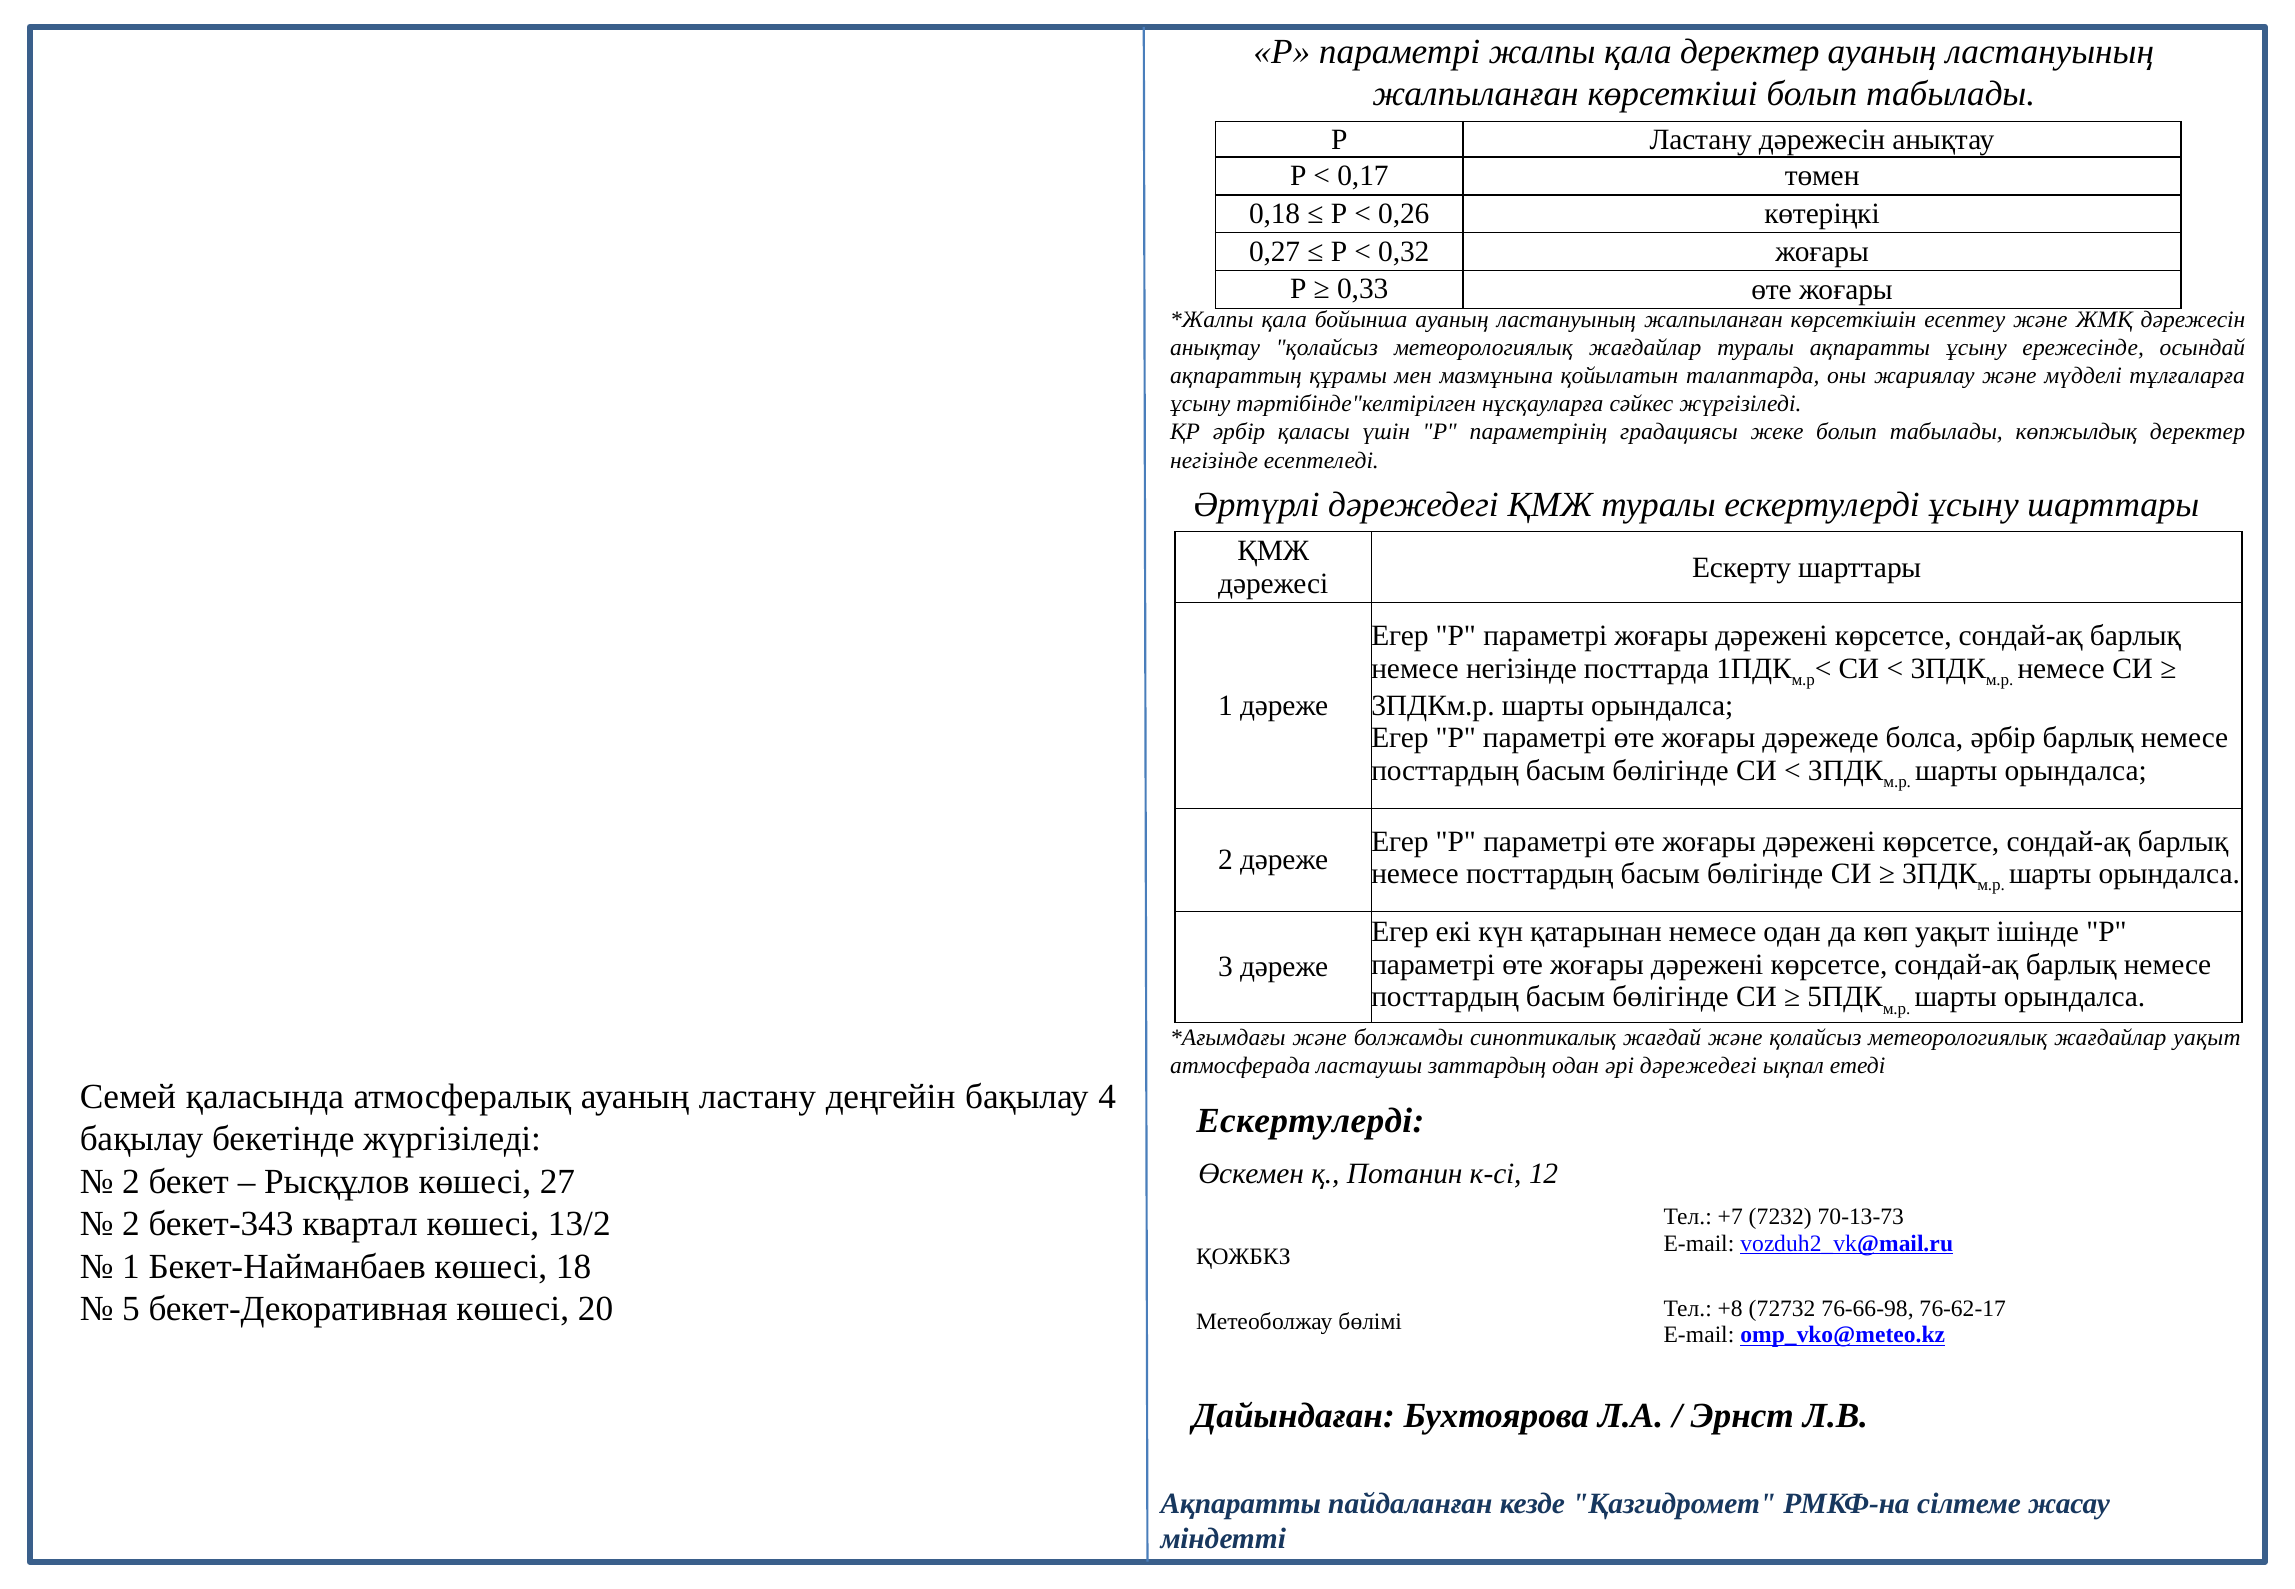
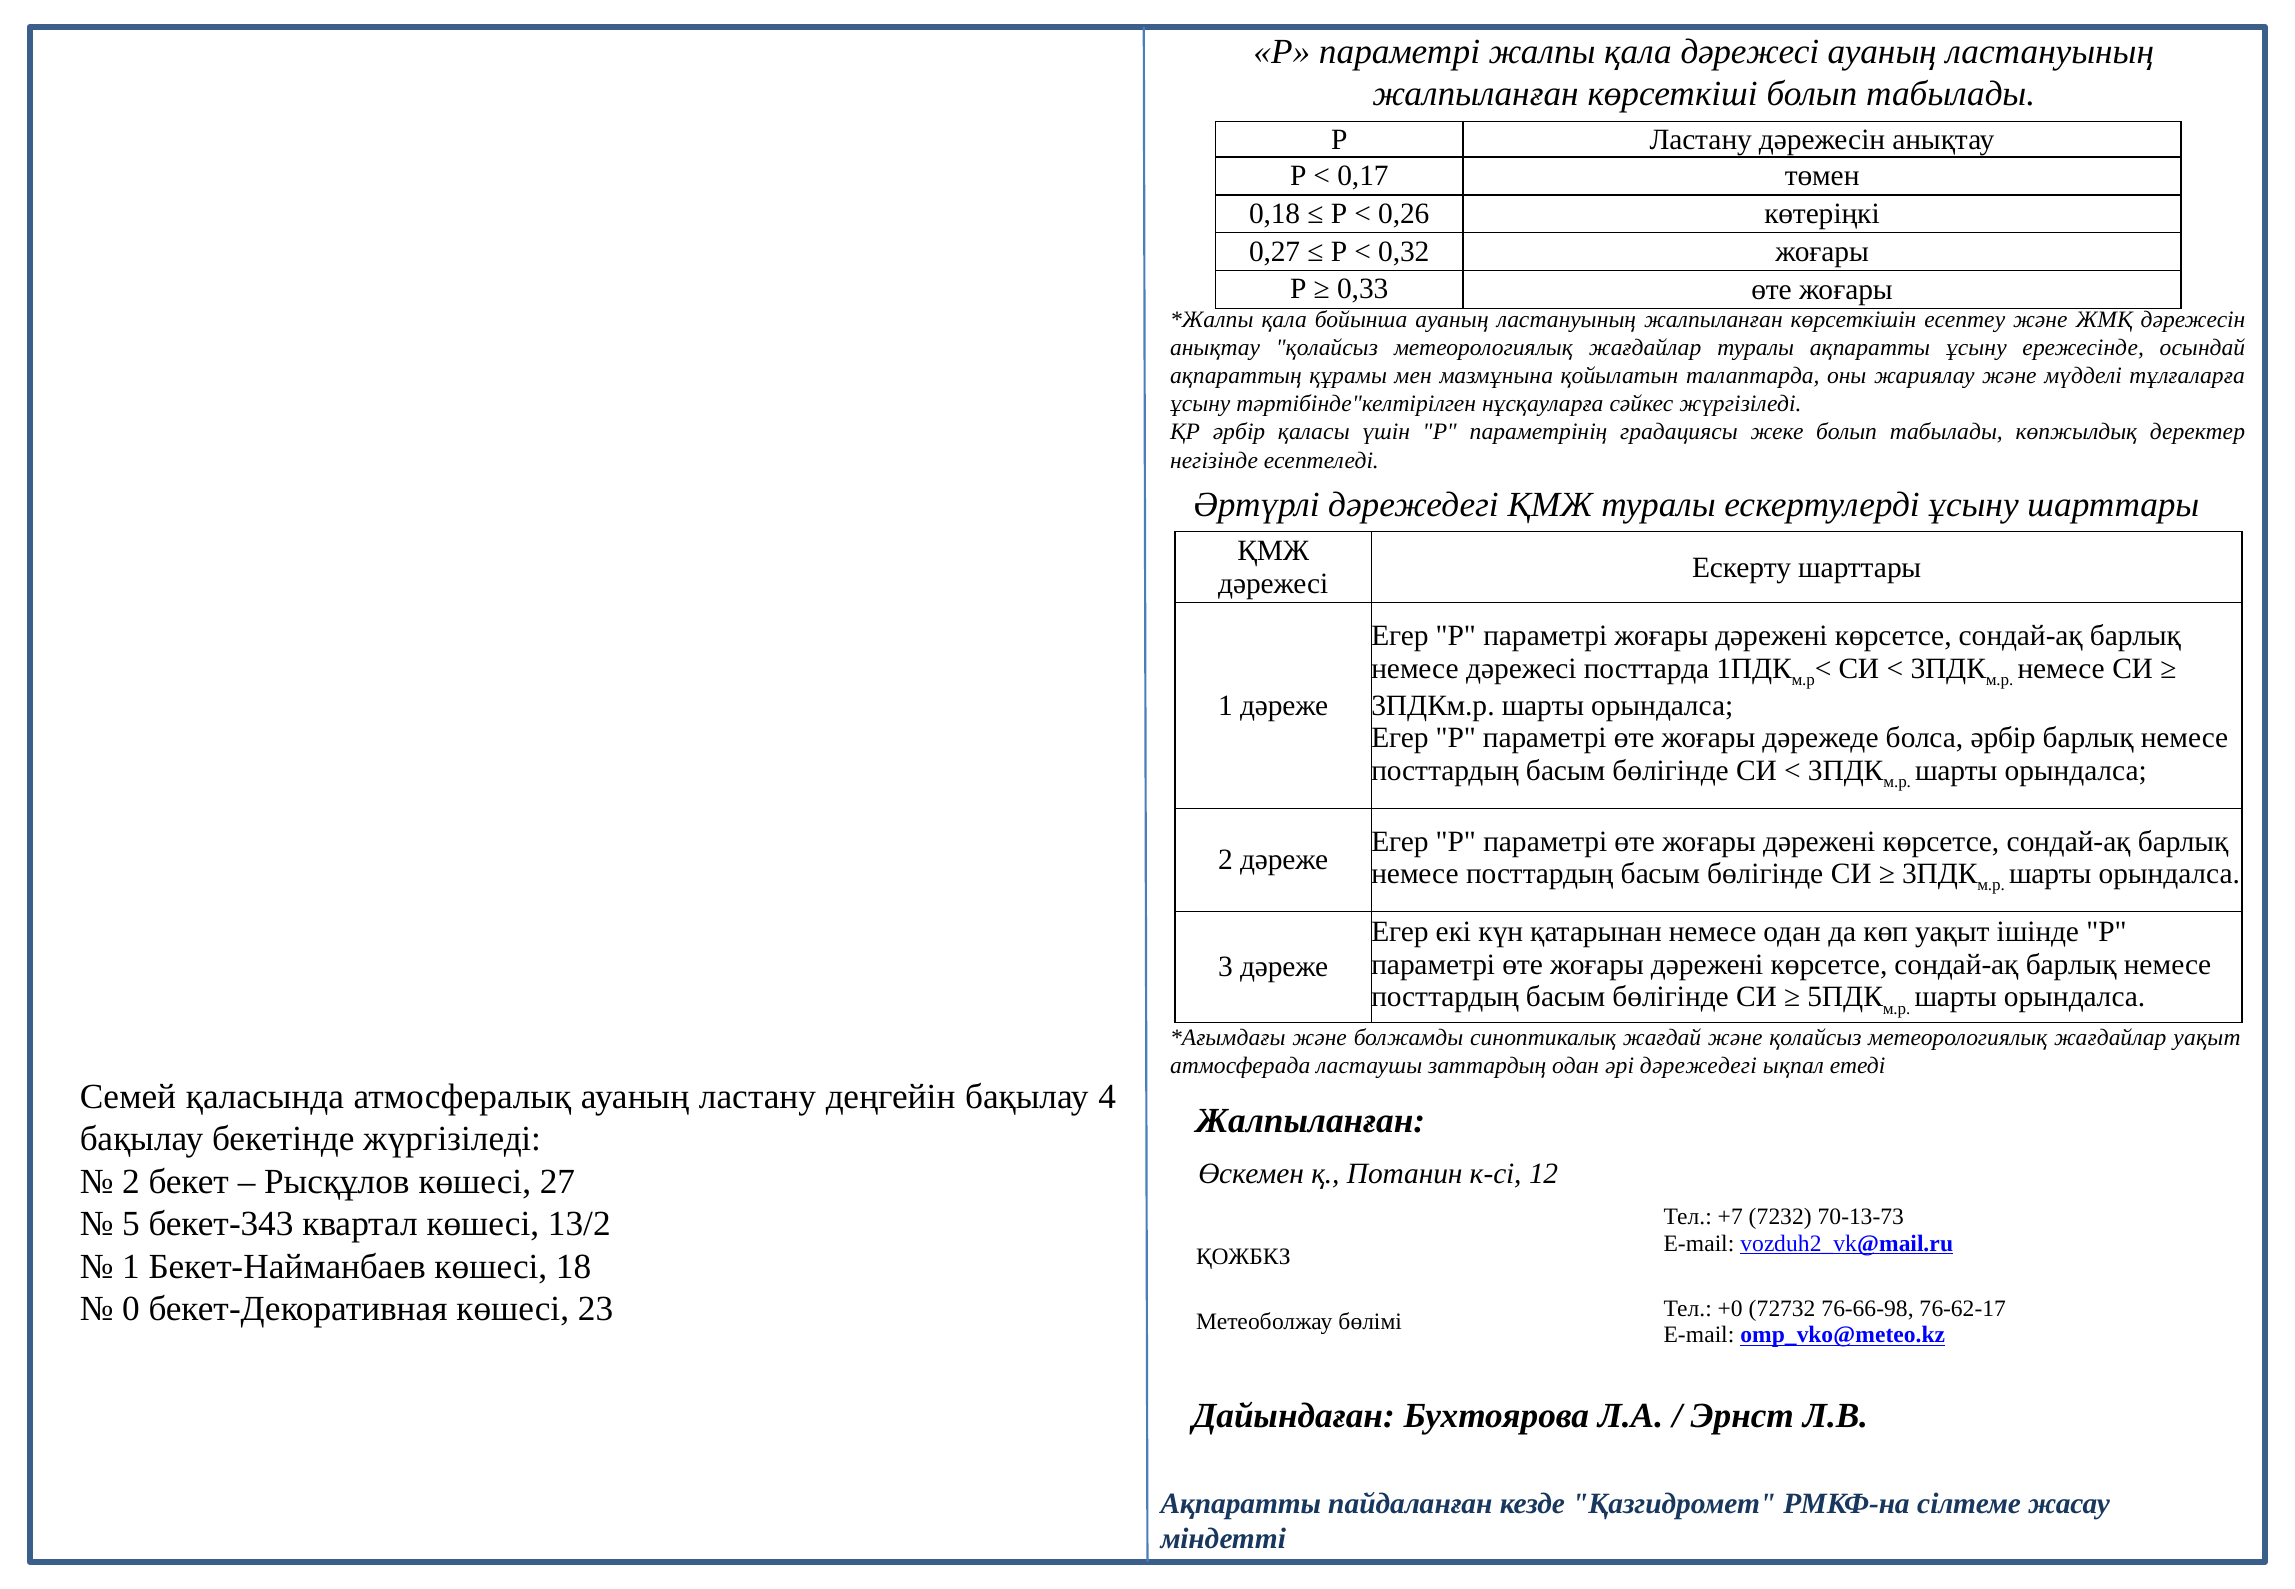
қала деректер: деректер -> дәрежесі (1750, 52)
немесе негізінде: негізінде -> дәрежесі (1521, 668)
Ескертулерді: Ескертулерді -> Жалпыланған (1311, 1121)
2: 2 -> 5 (131, 1224)
5: 5 -> 0 (131, 1309)
20: 20 -> 23 (596, 1309)
+8: +8 -> +0 (1730, 1309)
